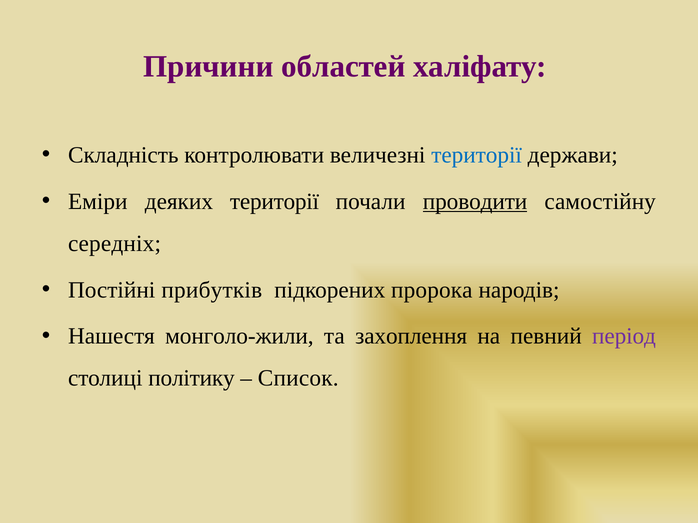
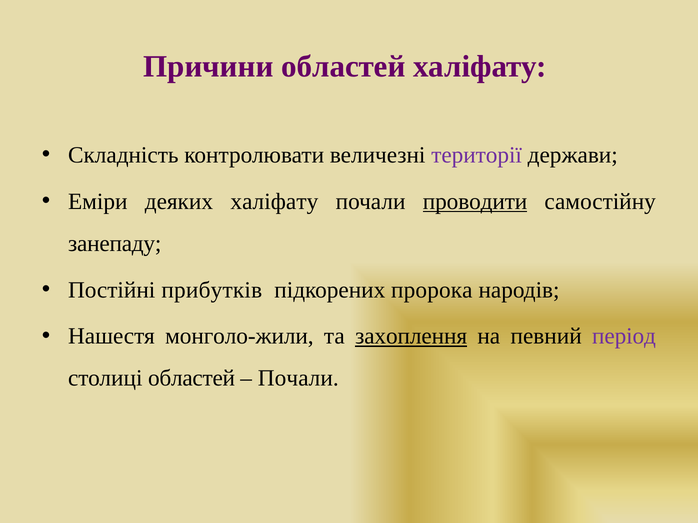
території colour: blue -> purple (477, 155)
деяких території: території -> халіфату (274, 202)
середніх: середніх -> занепаду (115, 244)
захоплення underline: none -> present (411, 337)
столиці політику: політику -> областей (192, 379)
Список: Список -> Почали (298, 379)
